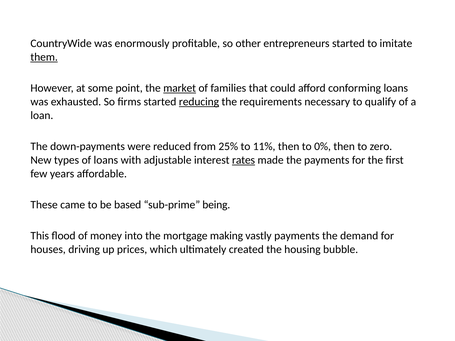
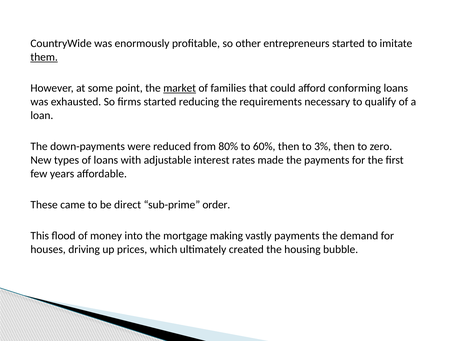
reducing underline: present -> none (199, 102)
25%: 25% -> 80% (228, 147)
11%: 11% -> 60% (264, 147)
0%: 0% -> 3% (323, 147)
rates underline: present -> none (244, 160)
based: based -> direct (128, 205)
being: being -> order (216, 205)
